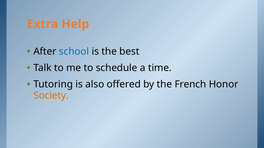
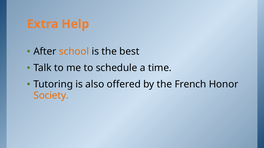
school colour: blue -> orange (74, 52)
